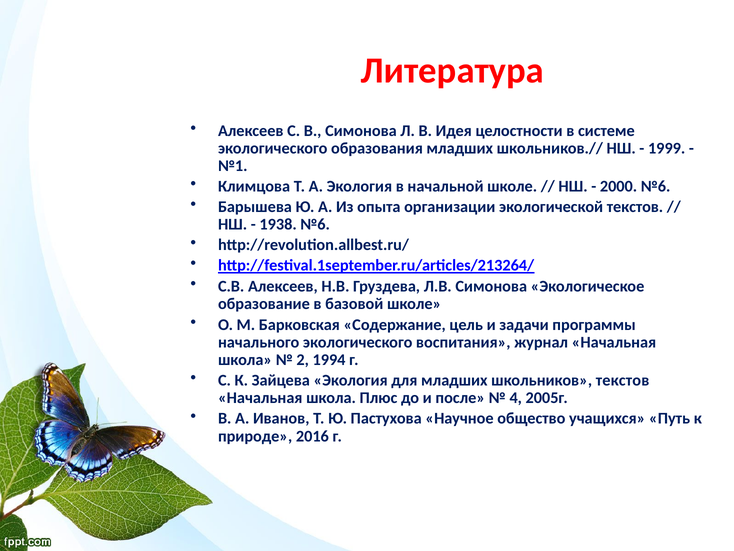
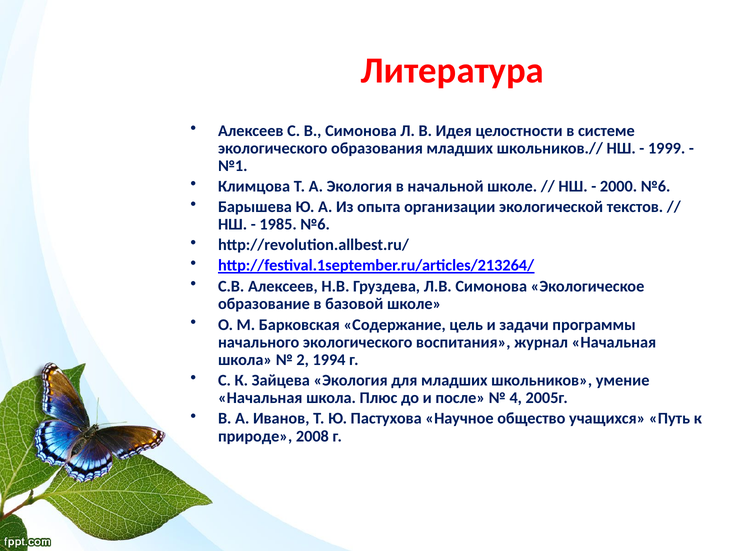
1938: 1938 -> 1985 (278, 224)
школьников текстов: текстов -> умение (623, 380)
2016: 2016 -> 2008 (312, 436)
